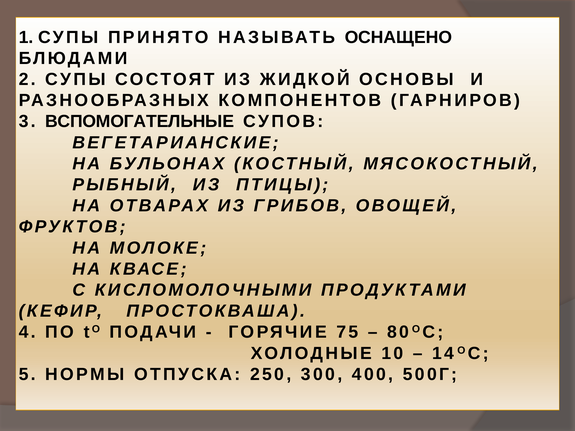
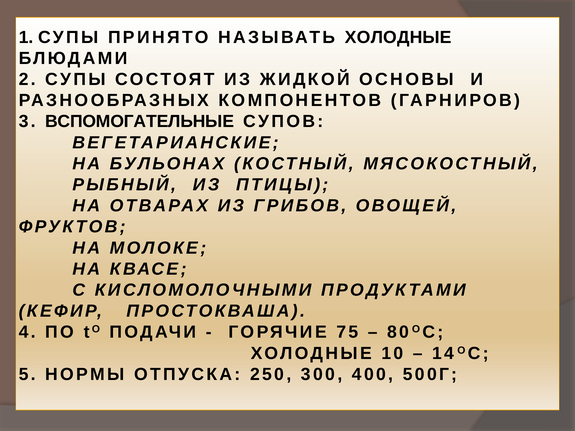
НАЗЫВАТЬ ОСНАЩЕНО: ОСНАЩЕНО -> ХОЛОДНЫЕ (398, 37)
